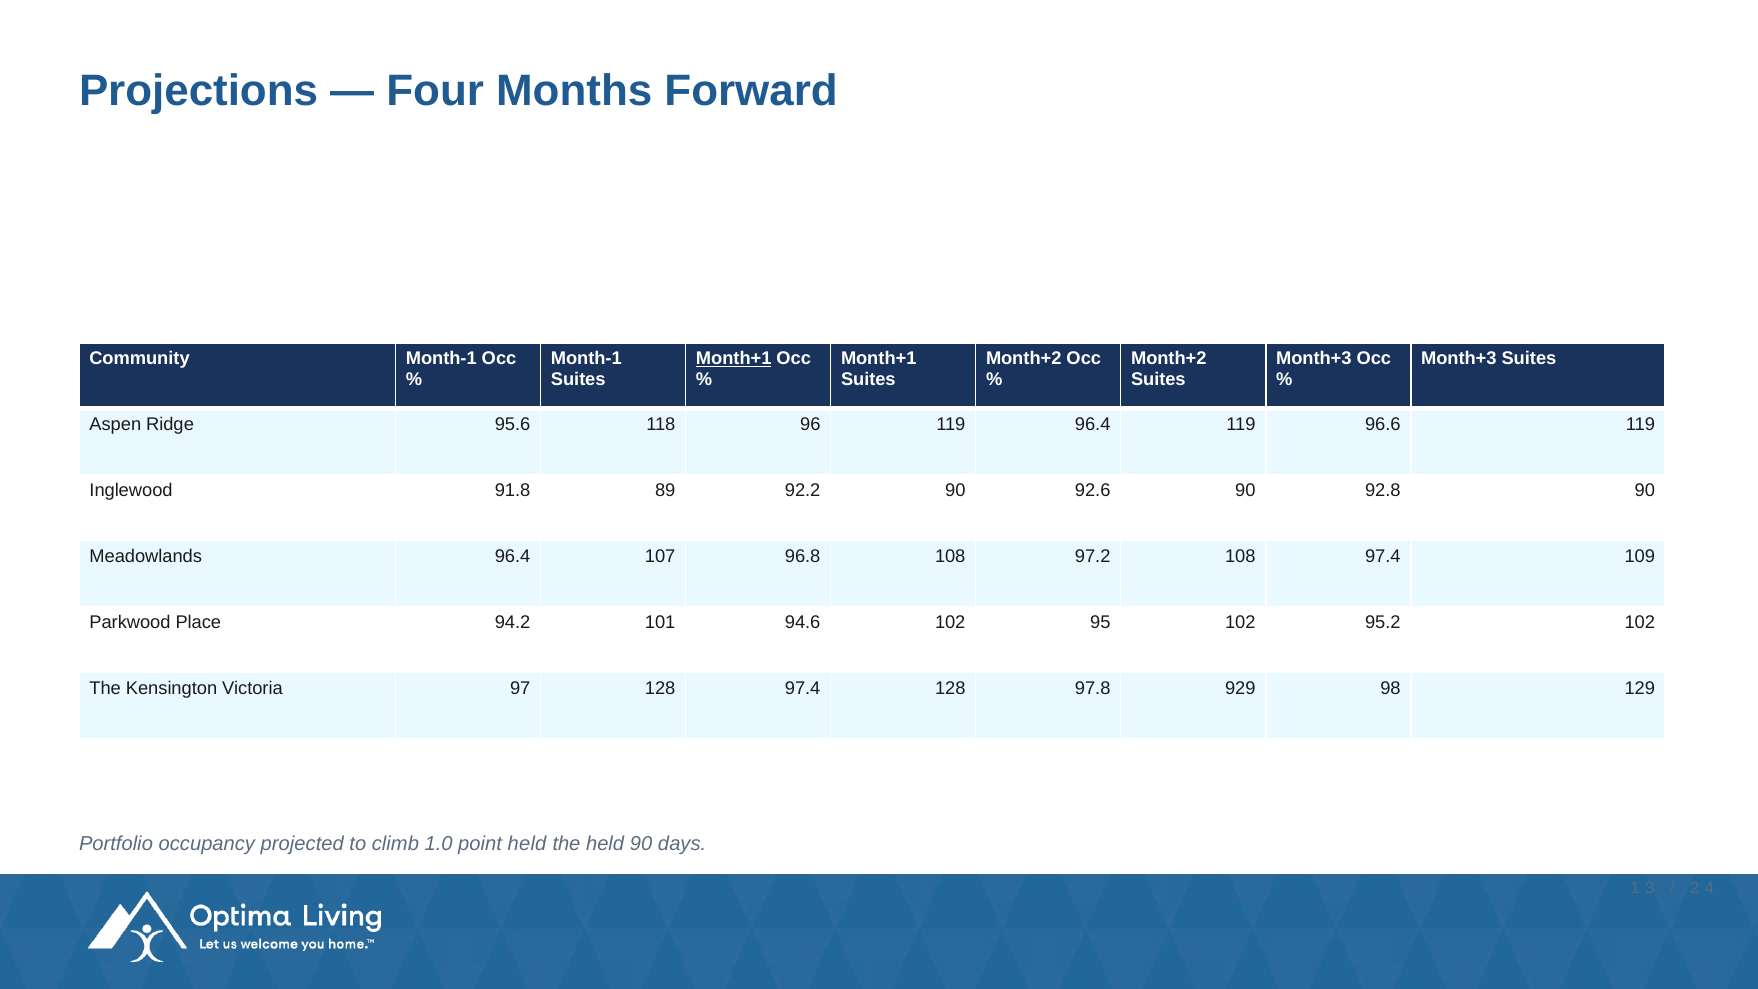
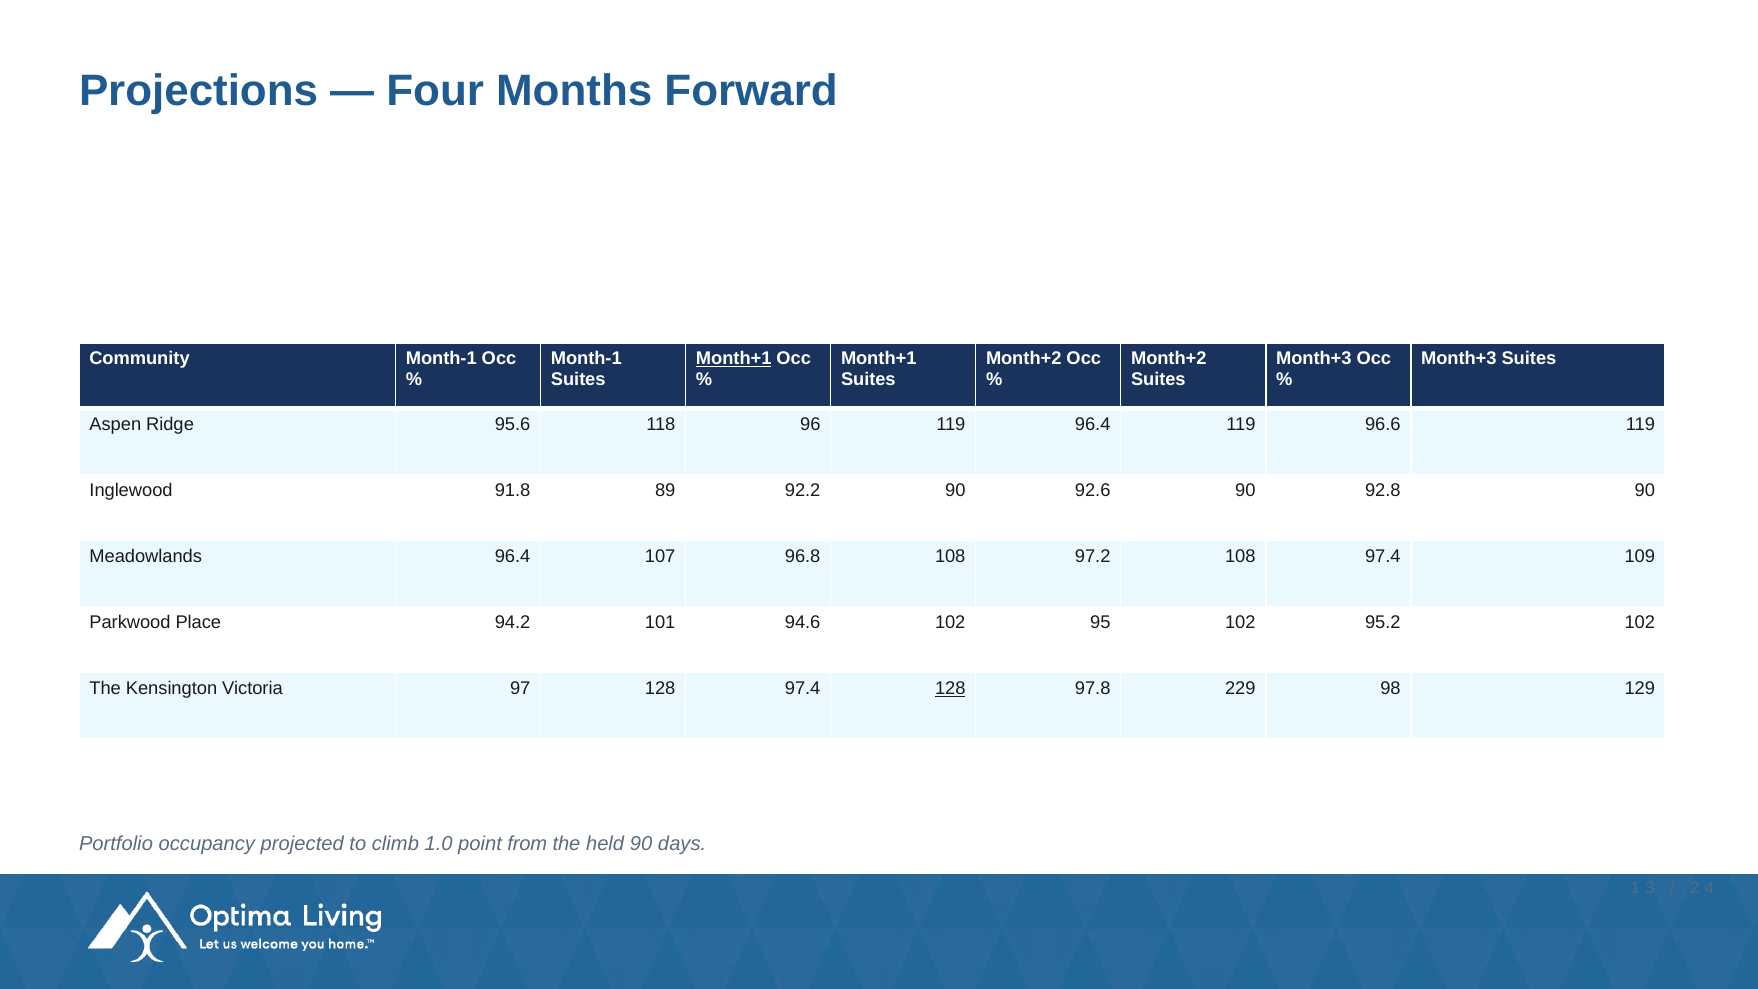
128 underline: none -> present (950, 688)
929: 929 -> 229 (1240, 688)
point held: held -> from (527, 844)
